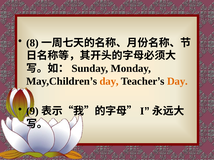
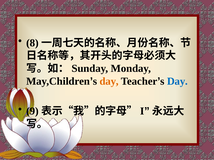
Day colour: orange -> blue (177, 81)
